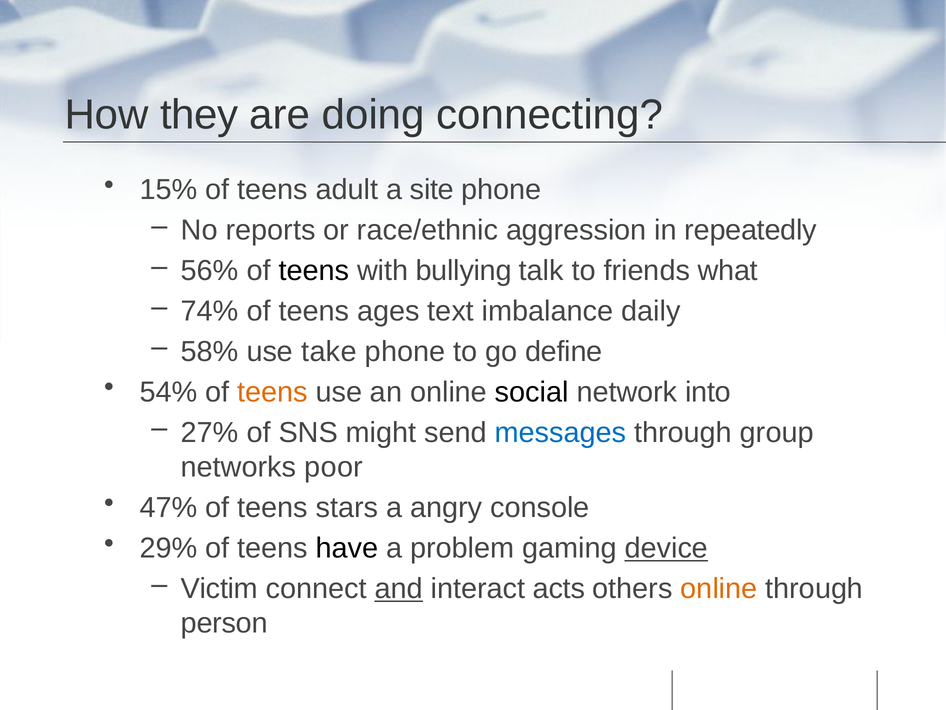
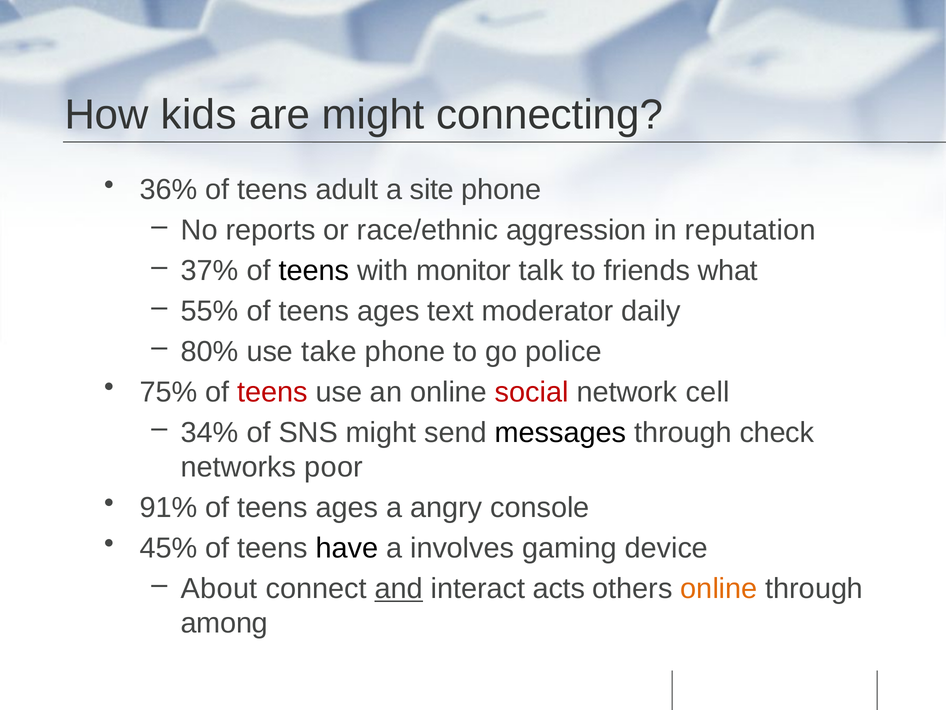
they: they -> kids (199, 115)
are doing: doing -> might (373, 115)
15%: 15% -> 36% (168, 190)
repeatedly: repeatedly -> reputation (750, 230)
56%: 56% -> 37% (210, 271)
bullying: bullying -> monitor (464, 271)
74%: 74% -> 55% (210, 311)
imbalance: imbalance -> moderator (548, 311)
58%: 58% -> 80% (210, 351)
define: define -> police (564, 351)
54%: 54% -> 75% (168, 392)
teens colour: orange -> red (272, 392)
social colour: black -> red (532, 392)
into: into -> cell (708, 392)
27%: 27% -> 34% (210, 432)
messages colour: blue -> black (560, 432)
group: group -> check (777, 432)
47%: 47% -> 91% (168, 507)
stars: stars -> ages (347, 507)
29%: 29% -> 45% (168, 548)
problem: problem -> involves (462, 548)
device underline: present -> none (666, 548)
Victim: Victim -> About (219, 588)
person: person -> among (224, 623)
